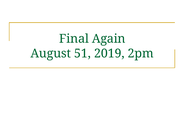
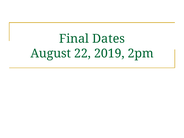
Again: Again -> Dates (109, 39)
51: 51 -> 22 (83, 53)
